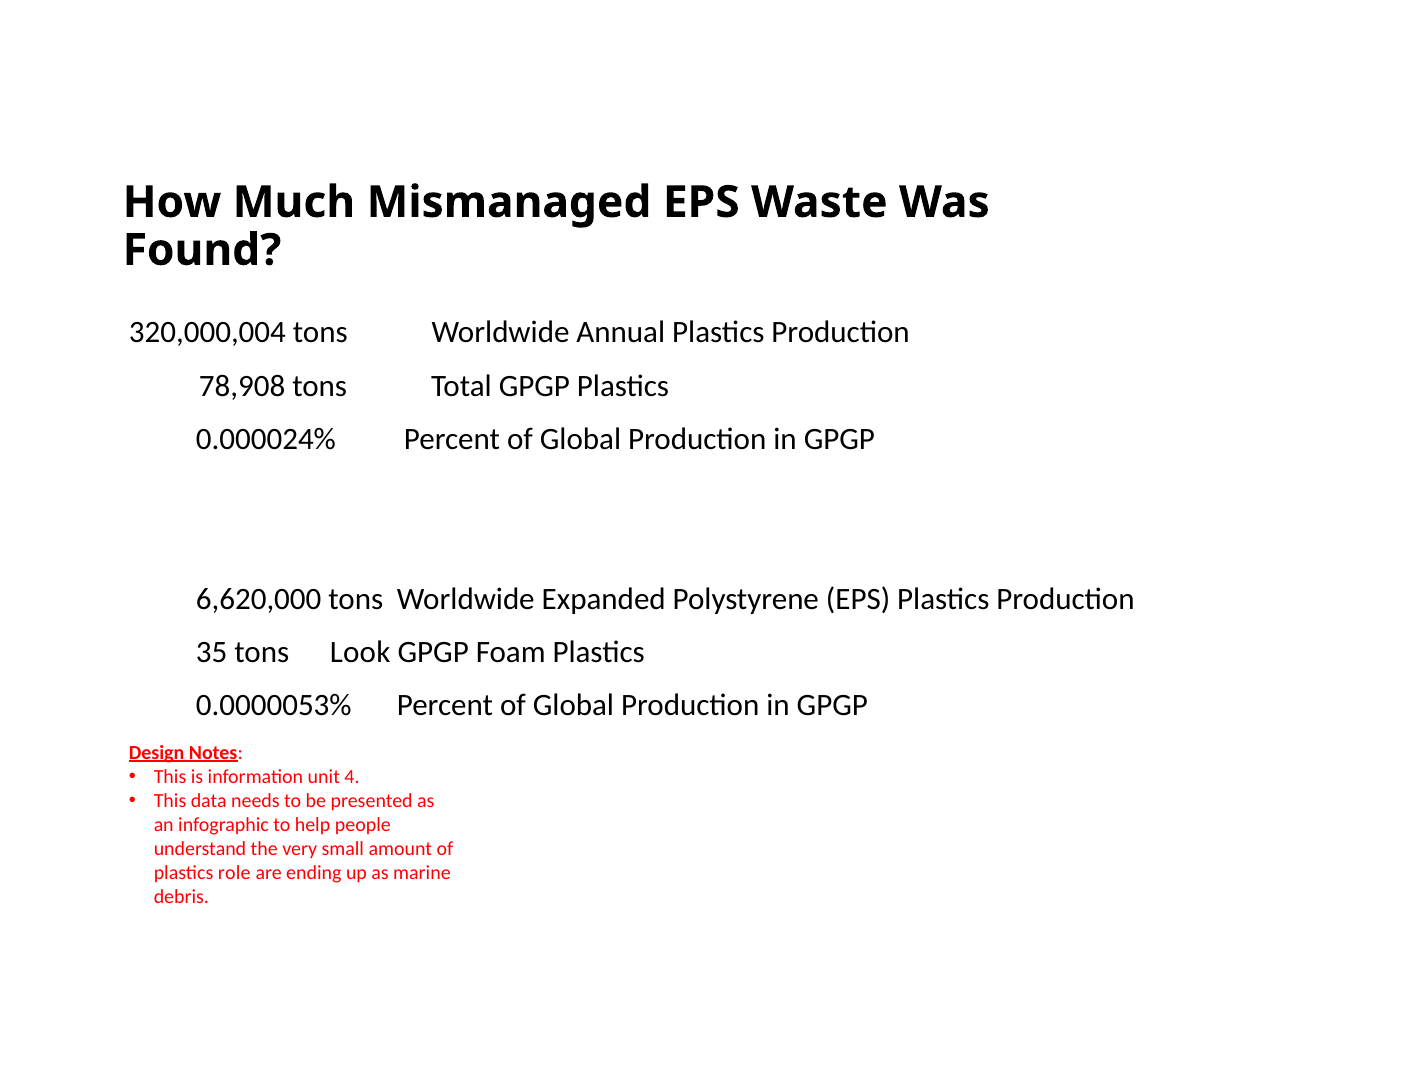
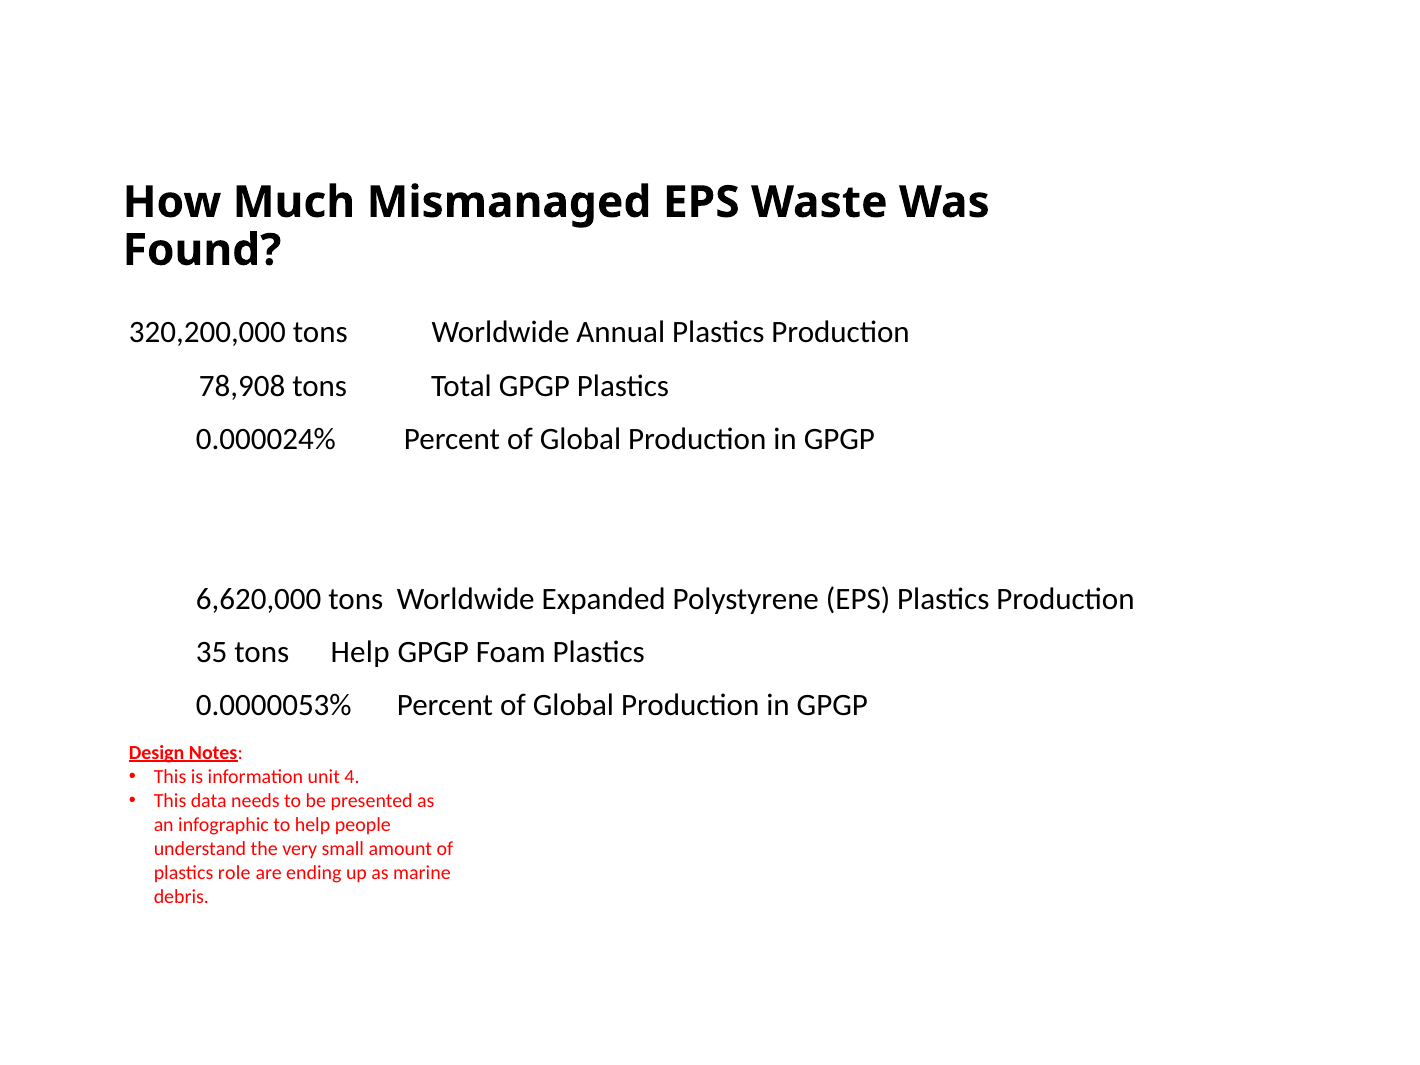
320,000,004: 320,000,004 -> 320,200,000 (207, 333)
tons Look: Look -> Help (360, 652)
